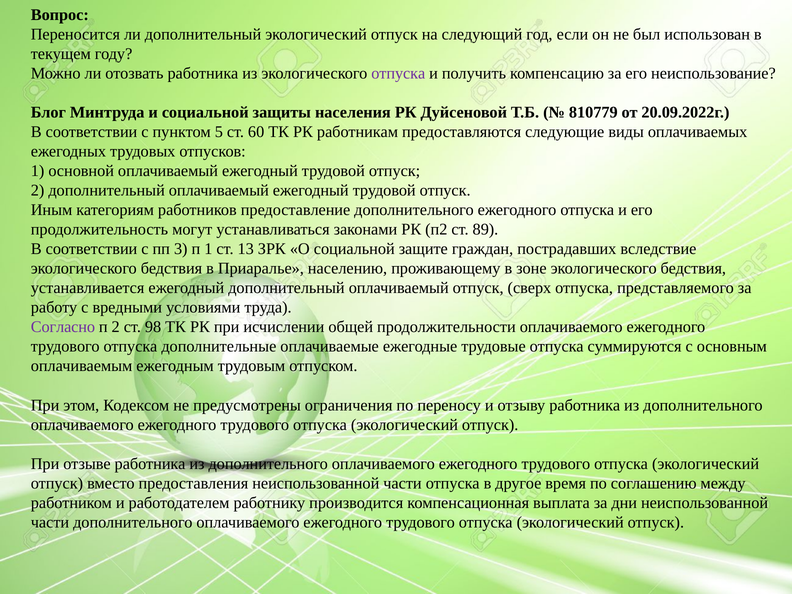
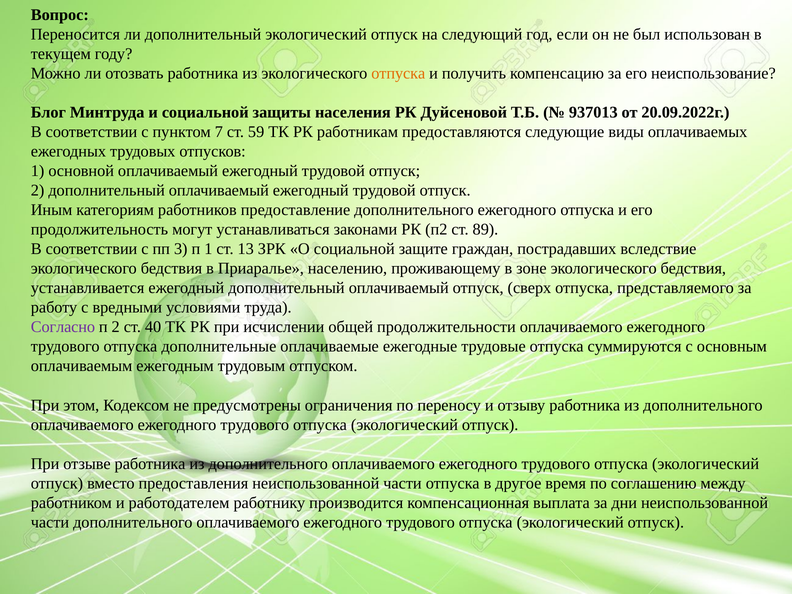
отпуска colour: purple -> orange (398, 73)
810779: 810779 -> 937013 (593, 112)
5: 5 -> 7 (219, 132)
60: 60 -> 59 (256, 132)
98: 98 -> 40 (153, 327)
